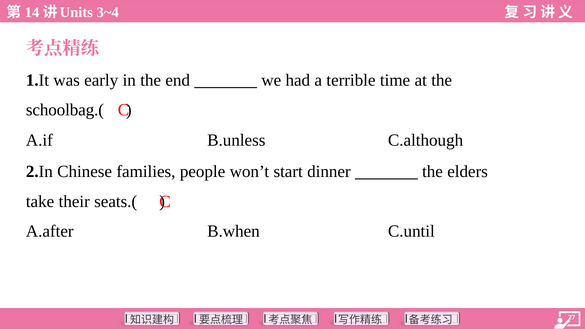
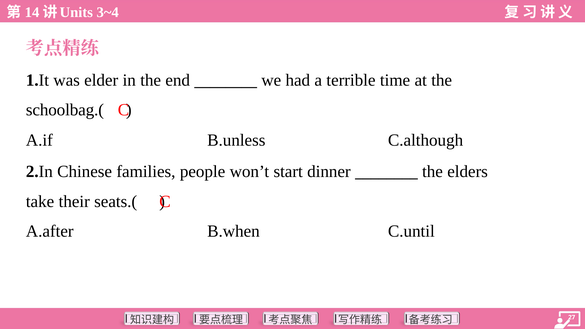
early: early -> elder (101, 80)
